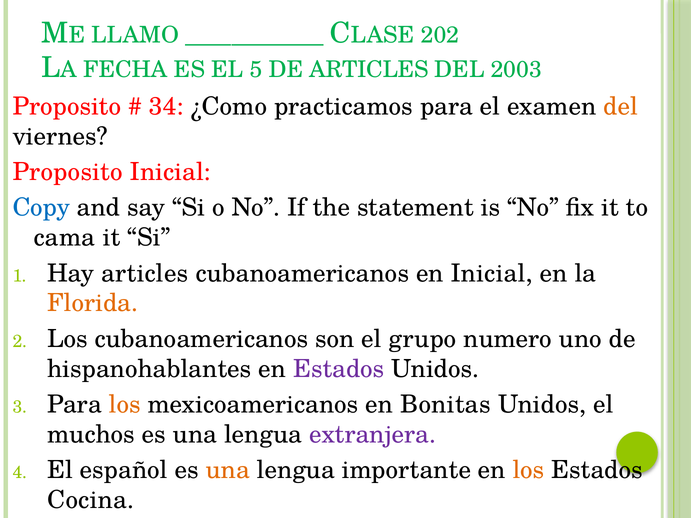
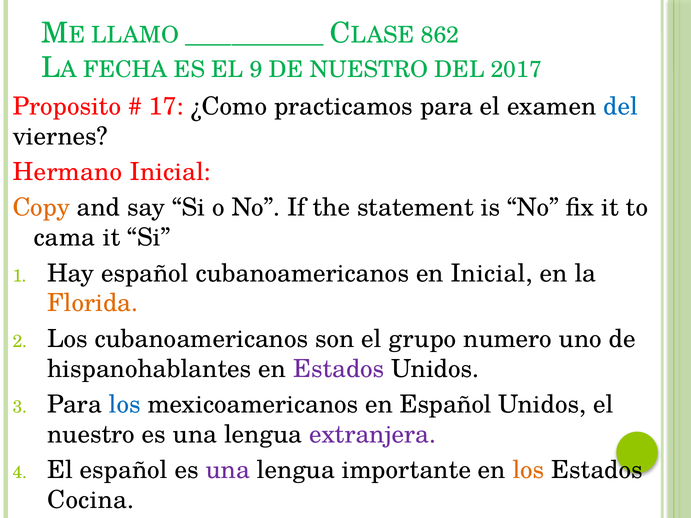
202: 202 -> 862 (440, 35)
5: 5 -> 9 (256, 70)
DE ARTICLES: ARTICLES -> NUESTRO (369, 70)
2003: 2003 -> 2017 (516, 70)
34: 34 -> 17 (166, 106)
del colour: orange -> blue (621, 106)
Proposito: Proposito -> Hermano (68, 172)
Copy colour: blue -> orange (41, 208)
Hay articles: articles -> español (145, 273)
los colour: orange -> blue (125, 405)
en Bonitas: Bonitas -> Español (446, 405)
muchos: muchos -> nuestro (91, 435)
una colour: orange -> purple (228, 470)
